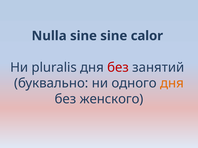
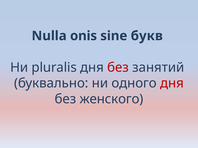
Nulla sine: sine -> onis (84, 36)
calor: calor -> букв (147, 36)
дня colour: orange -> red (172, 83)
